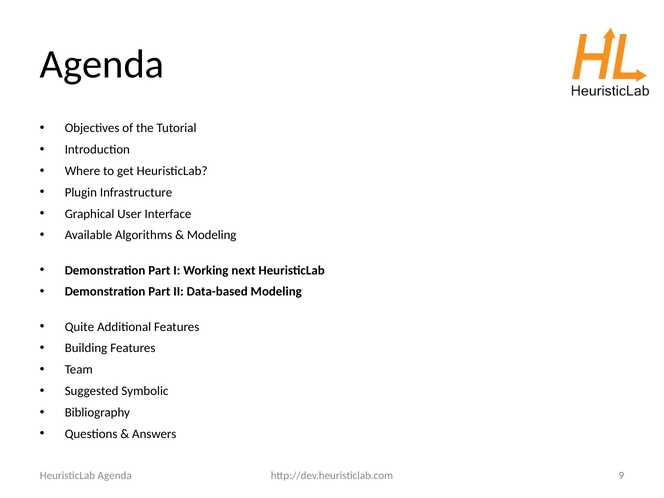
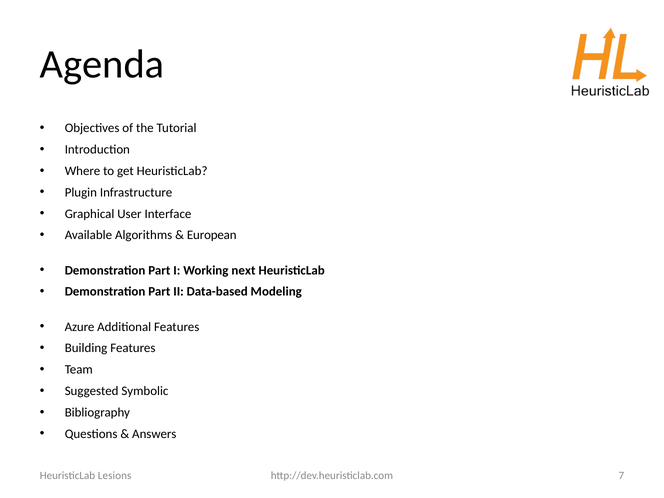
Modeling: Modeling -> European (212, 235)
Quite: Quite -> Azure (80, 327)
9: 9 -> 7 (621, 475)
HeuristicLab Agenda: Agenda -> Lesions (115, 476)
